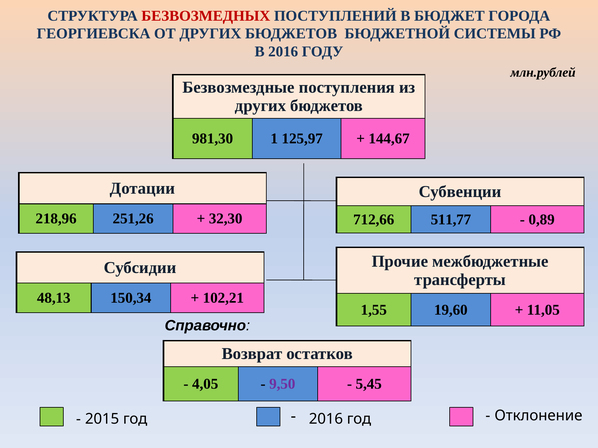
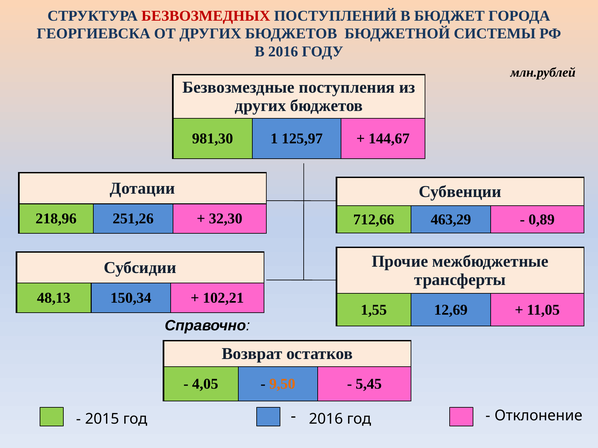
511,77: 511,77 -> 463,29 (451, 220)
19,60: 19,60 -> 12,69 (451, 310)
9,50 colour: purple -> orange (282, 384)
